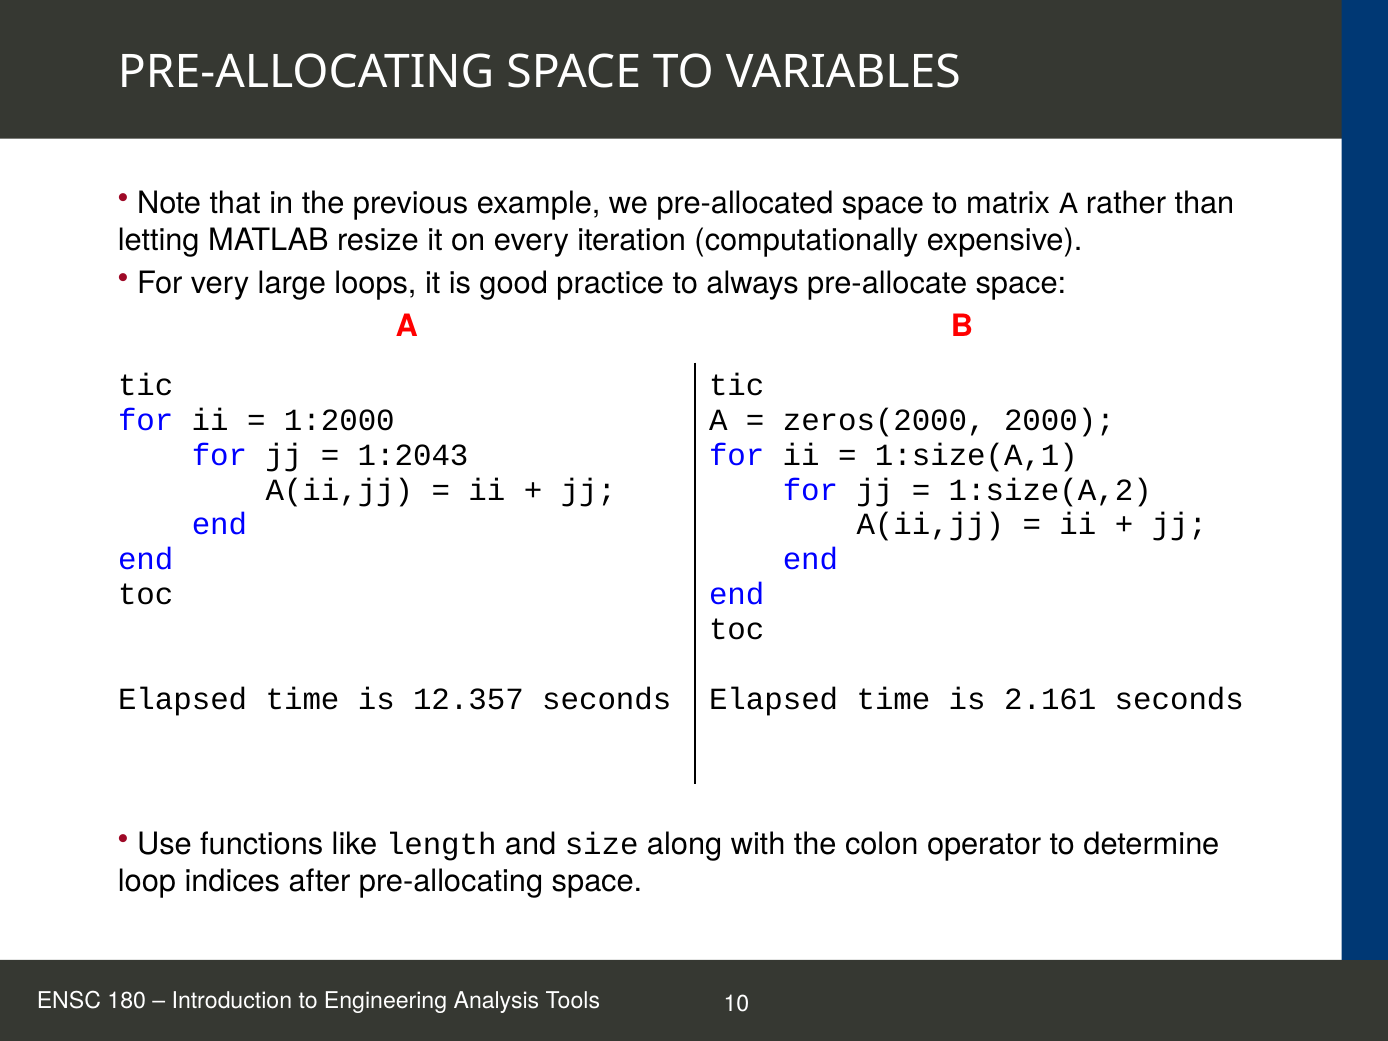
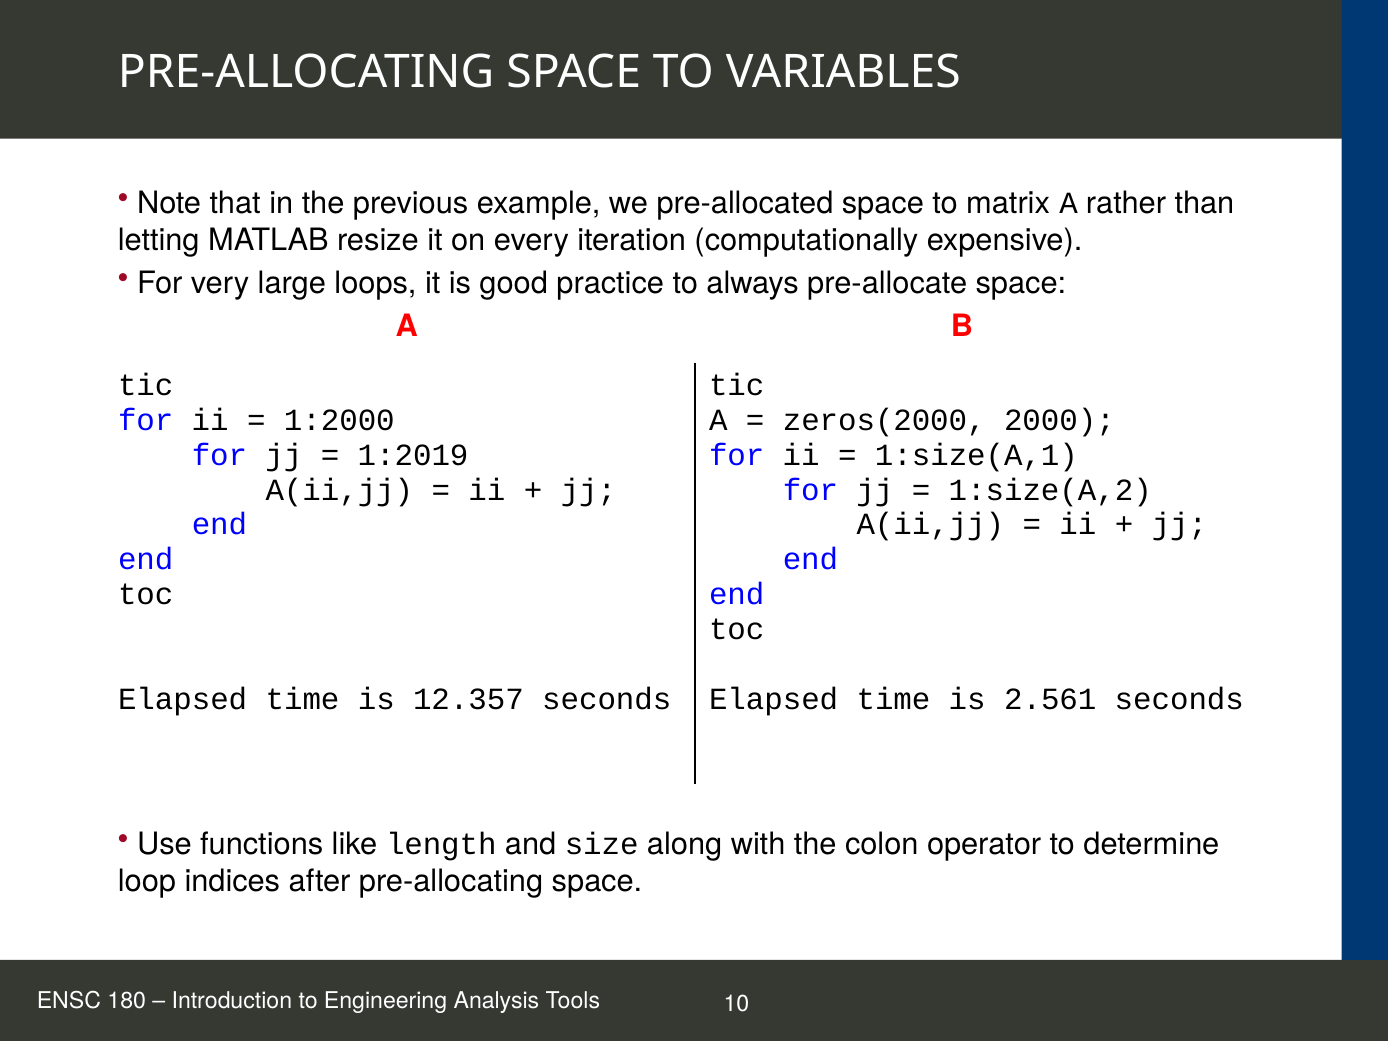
1:2043: 1:2043 -> 1:2019 (413, 455)
2.161: 2.161 -> 2.561 (1050, 699)
